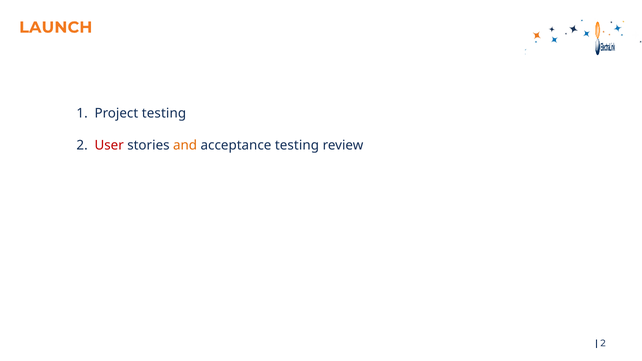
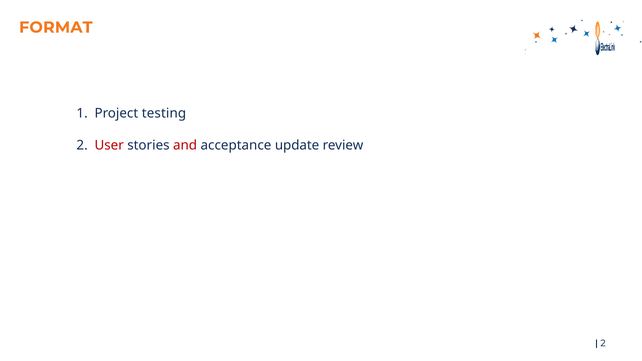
LAUNCH: LAUNCH -> FORMAT (56, 27)
and colour: orange -> red (185, 146)
acceptance testing: testing -> update (297, 146)
